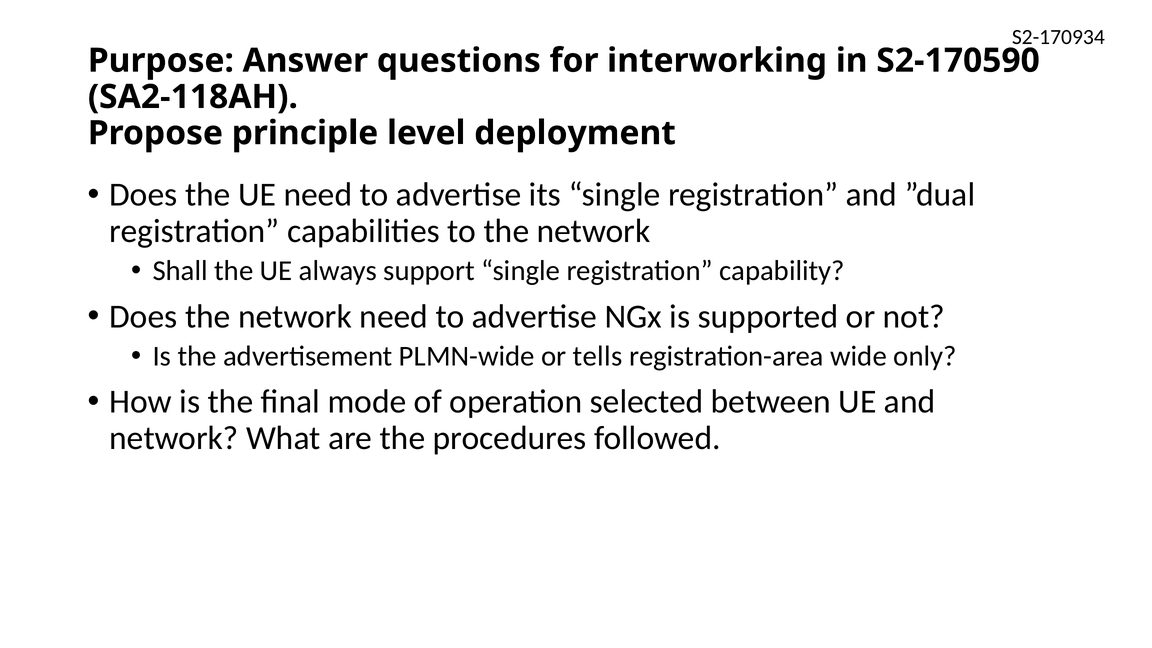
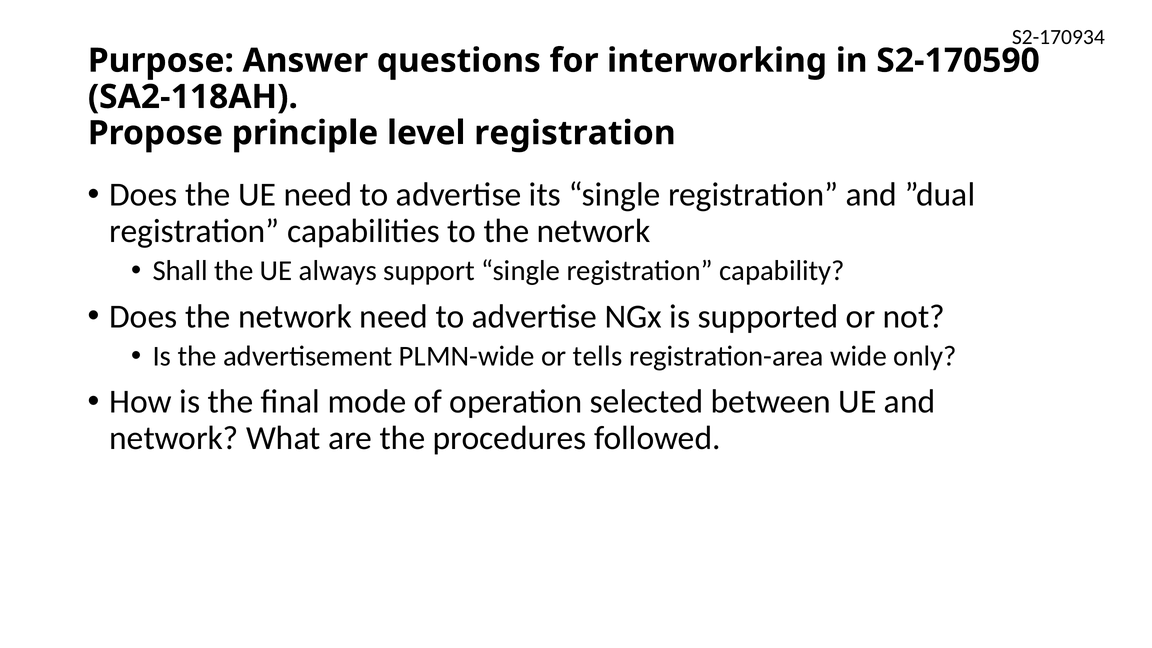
level deployment: deployment -> registration (575, 133)
